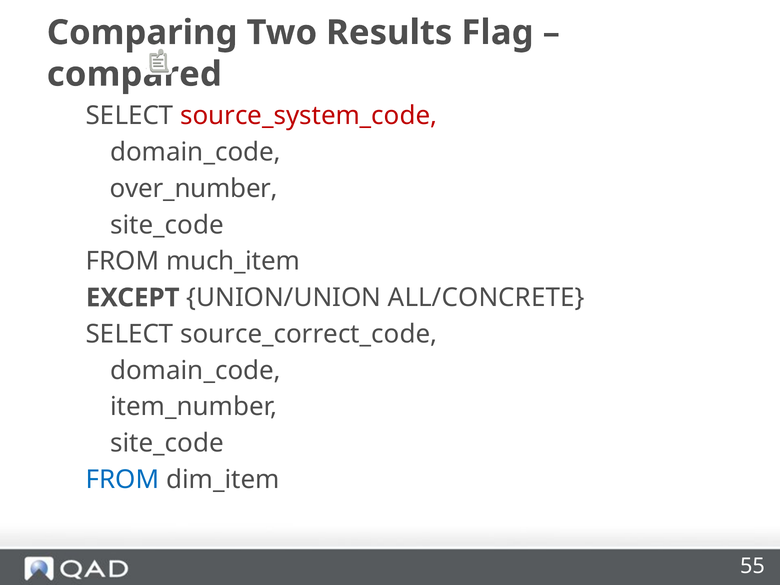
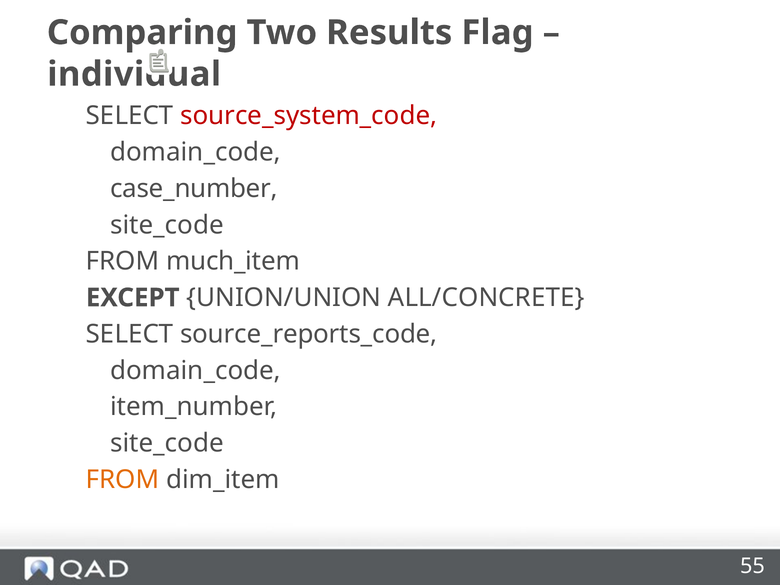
compared: compared -> individual (134, 74)
over_number: over_number -> case_number (194, 189)
source_correct_code: source_correct_code -> source_reports_code (309, 334)
FROM colour: blue -> orange (123, 480)
